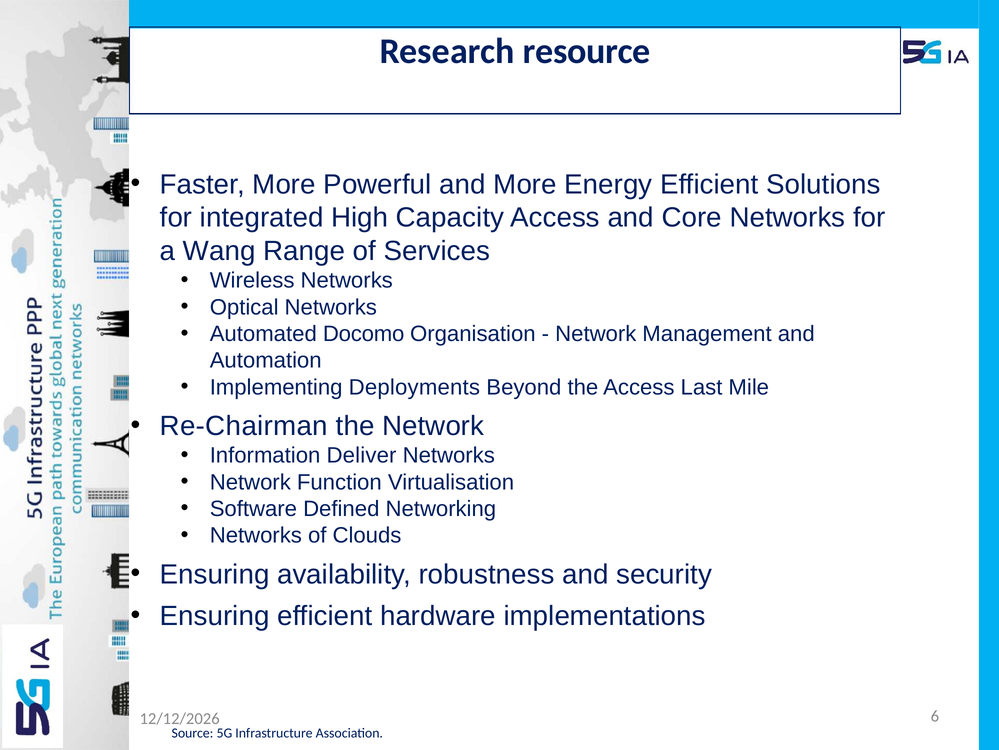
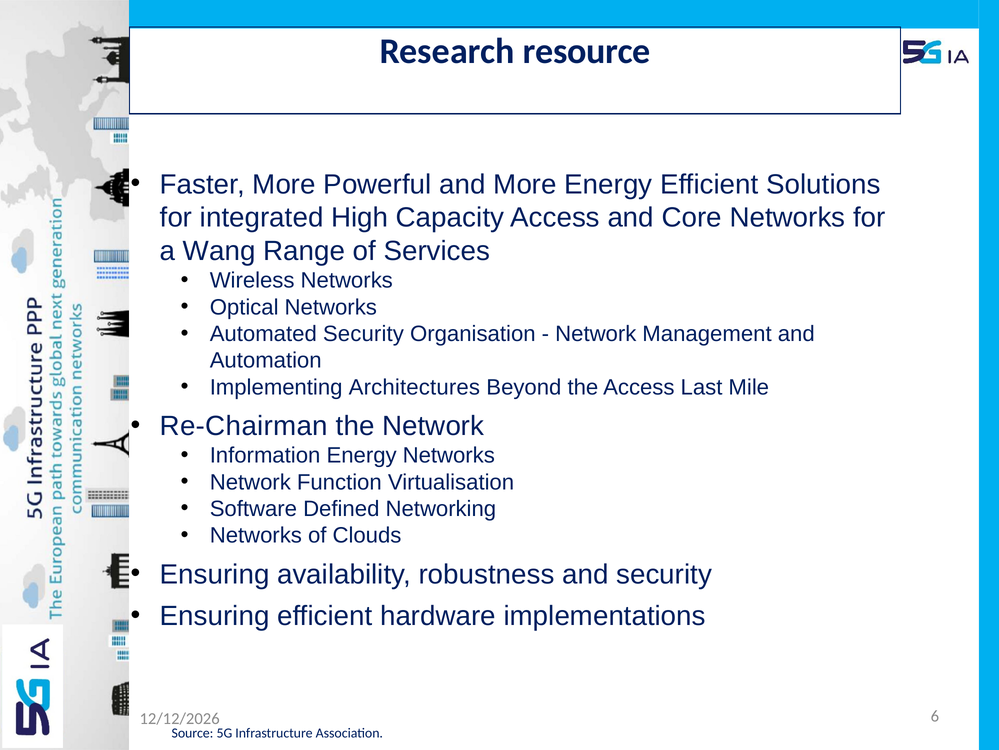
Automated Docomo: Docomo -> Security (363, 334)
Deployments: Deployments -> Architectures (414, 387)
Information Deliver: Deliver -> Energy (362, 455)
